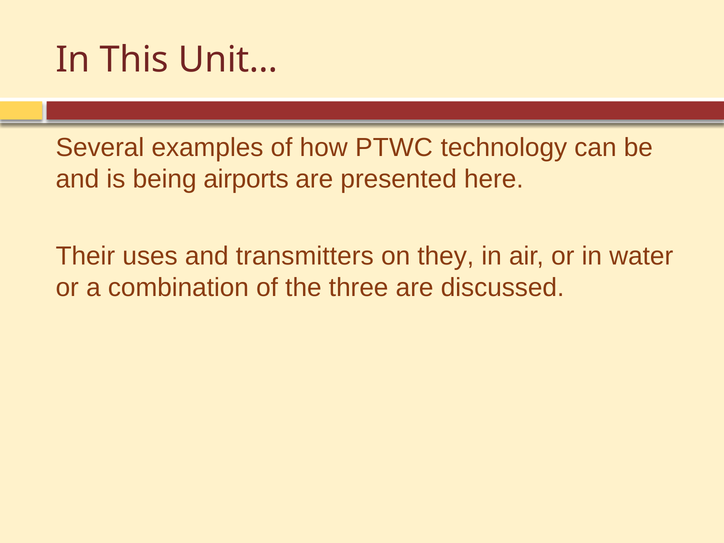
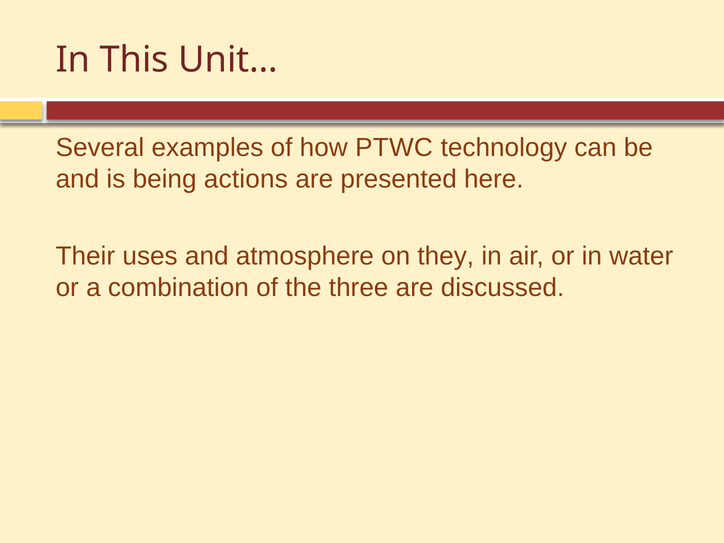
airports: airports -> actions (246, 179)
transmitters: transmitters -> atmosphere (305, 256)
